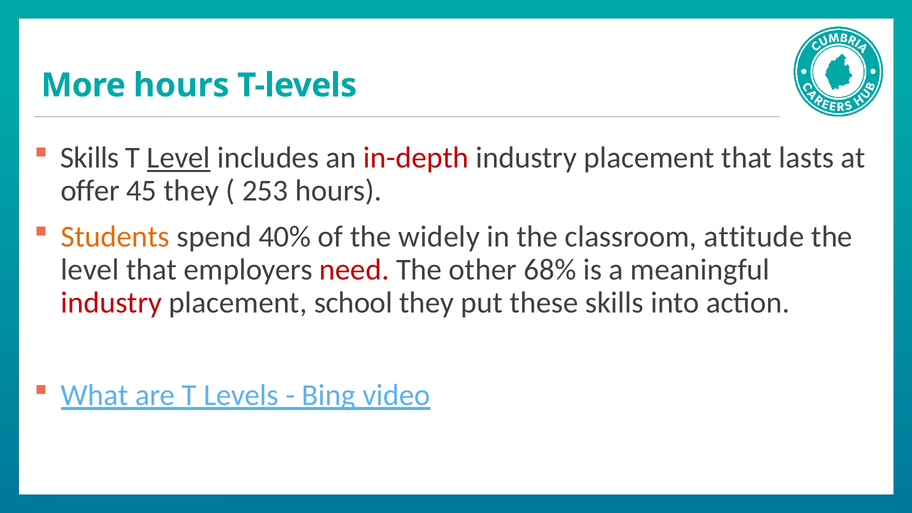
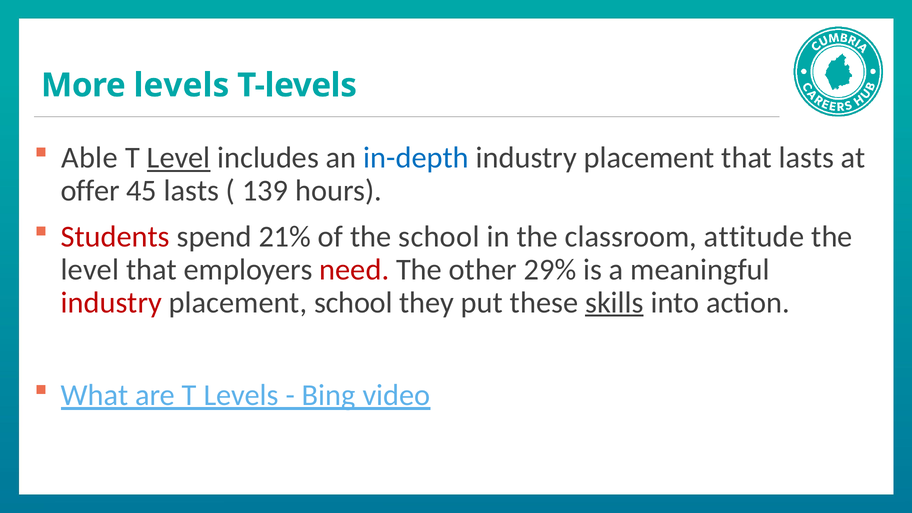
More hours: hours -> levels (181, 85)
Skills: Skills -> Able (89, 158)
in-depth colour: red -> blue (416, 158)
45 they: they -> lasts (191, 191)
253: 253 -> 139 (265, 191)
Students colour: orange -> red (115, 237)
40%: 40% -> 21% (285, 237)
the widely: widely -> school (439, 237)
68%: 68% -> 29% (550, 270)
skills underline: none -> present (614, 303)
